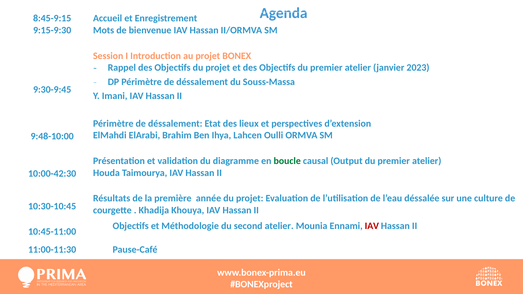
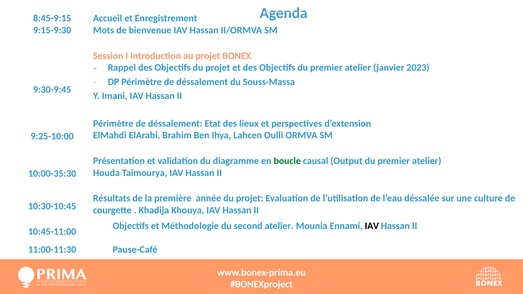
9:48-10:00: 9:48-10:00 -> 9:25-10:00 (52, 136)
10:00-42:30: 10:00-42:30 -> 10:00-35:30 (52, 174)
IAV colour: red -> black (372, 226)
